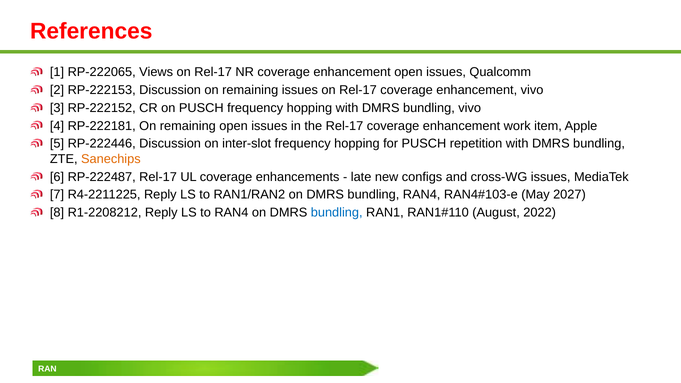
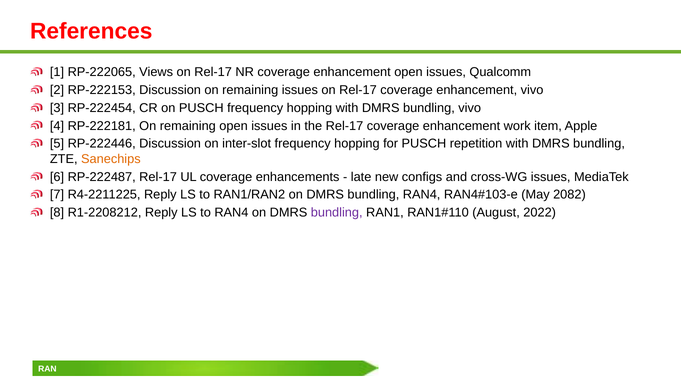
RP-222152: RP-222152 -> RP-222454 (102, 108)
2027: 2027 -> 2082 (569, 195)
bundling colour: blue -> purple (337, 213)
